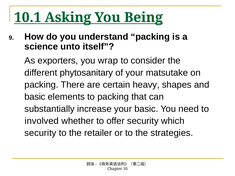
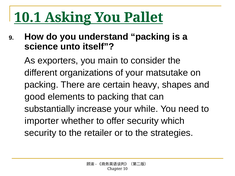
Being: Being -> Pallet (144, 17)
wrap: wrap -> main (108, 61)
phytosanitary: phytosanitary -> organizations (86, 73)
basic: basic -> good (35, 97)
your basic: basic -> while (146, 109)
involved: involved -> importer (42, 121)
